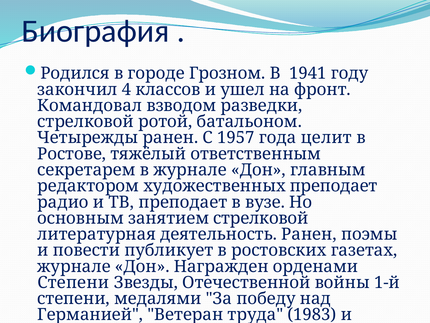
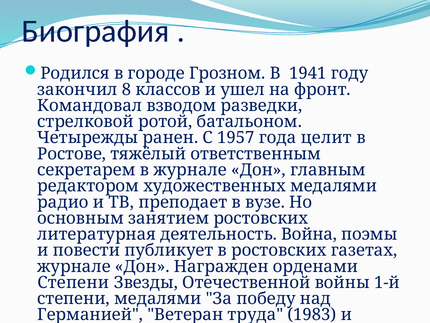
4: 4 -> 8 (127, 89)
художественных преподает: преподает -> медалями (334, 186)
занятием стрелковой: стрелковой -> ростовских (261, 218)
деятельность Ранен: Ранен -> Война (309, 234)
